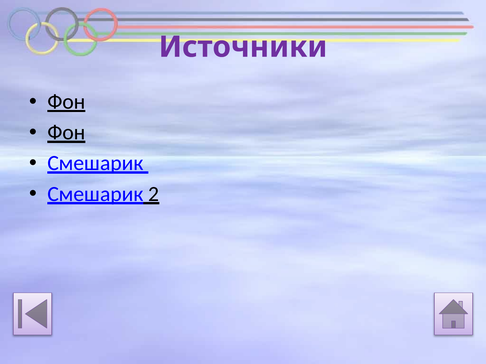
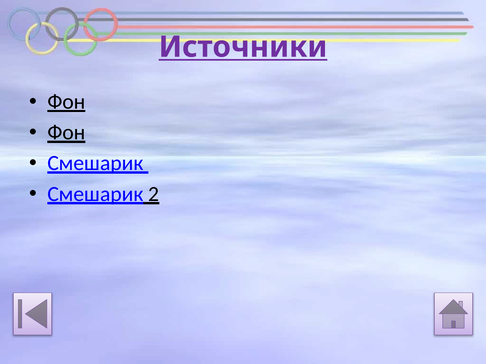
Источники underline: none -> present (243, 47)
